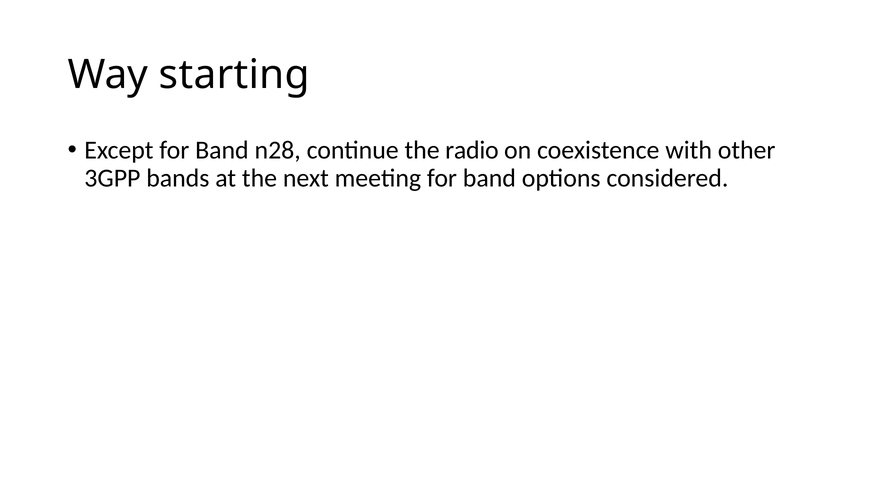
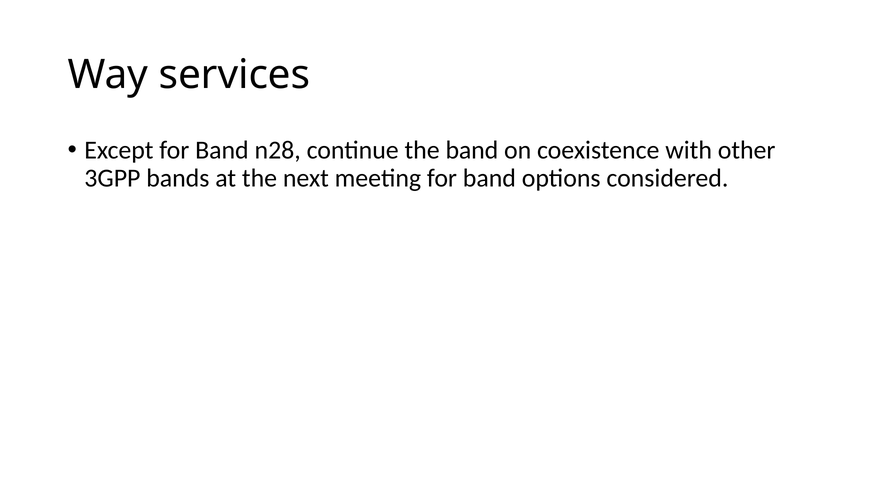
starting: starting -> services (235, 75)
the radio: radio -> band (472, 150)
